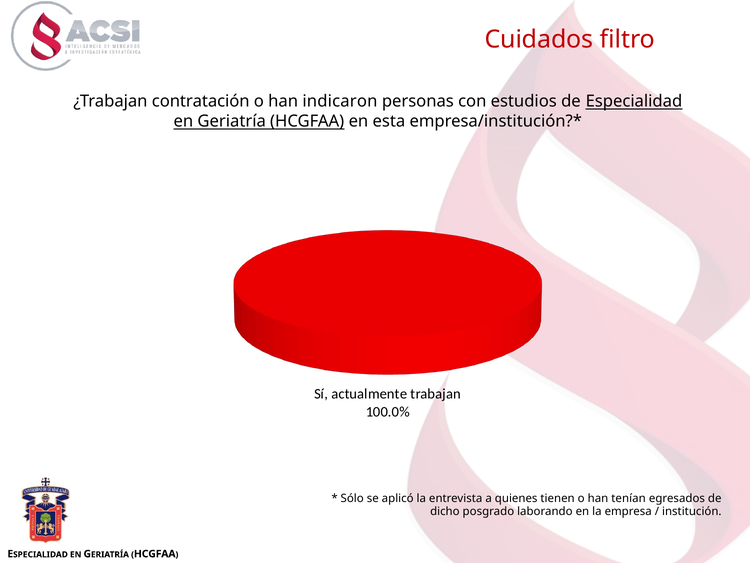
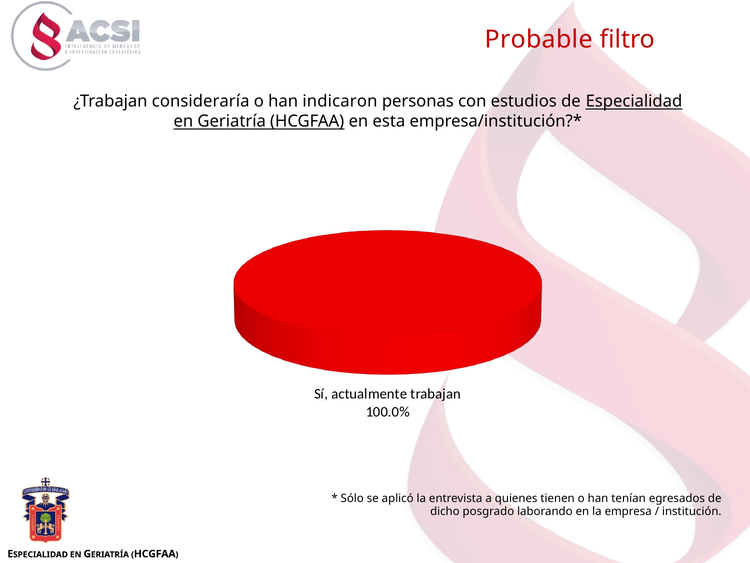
Cuidados: Cuidados -> Probable (539, 39)
contratación: contratación -> consideraría (201, 101)
